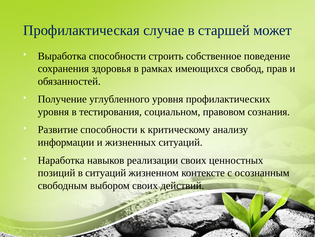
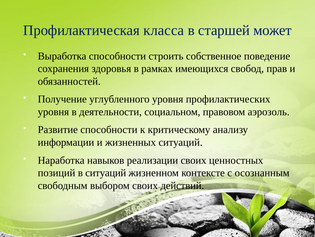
случае: случае -> класса (164, 30)
тестирования: тестирования -> деятельности (111, 112)
сознания: сознания -> аэрозоль (269, 112)
